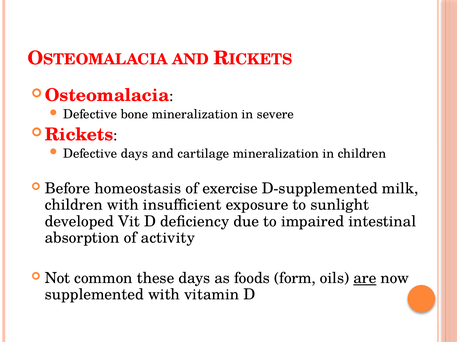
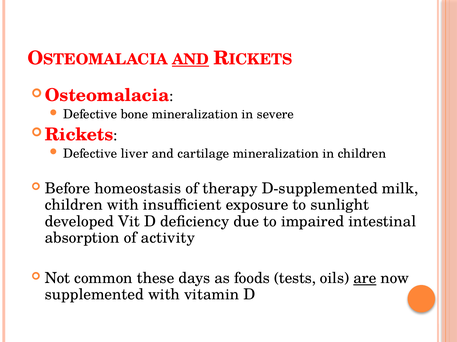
AND underline: none -> present (191, 60)
Defective days: days -> liver (134, 154)
exercise: exercise -> therapy (230, 189)
form: form -> tests (295, 279)
